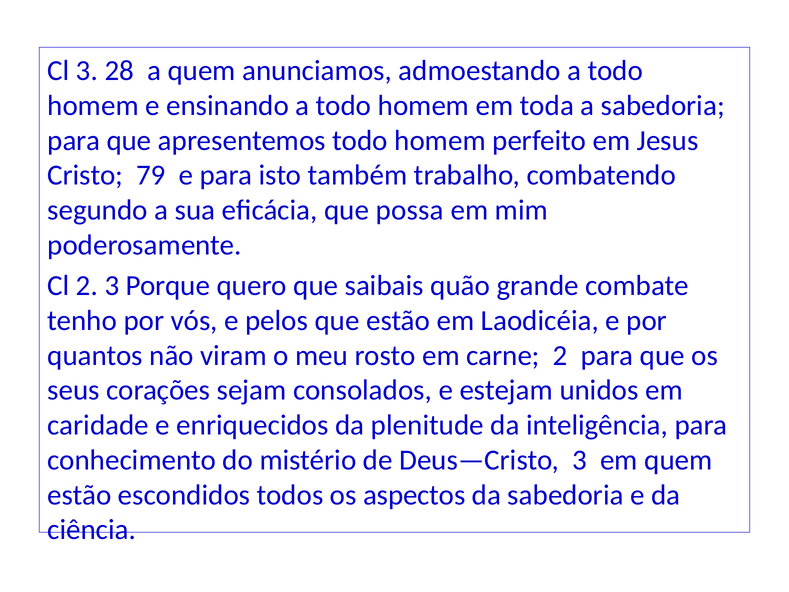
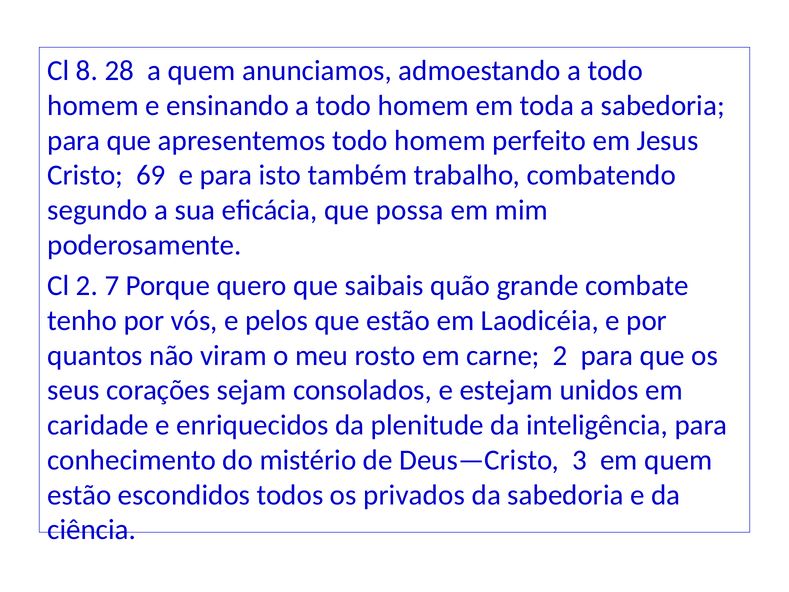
Cl 3: 3 -> 8 (87, 71)
79: 79 -> 69 (151, 175)
2 3: 3 -> 7 (112, 286)
aspectos: aspectos -> privados (414, 495)
